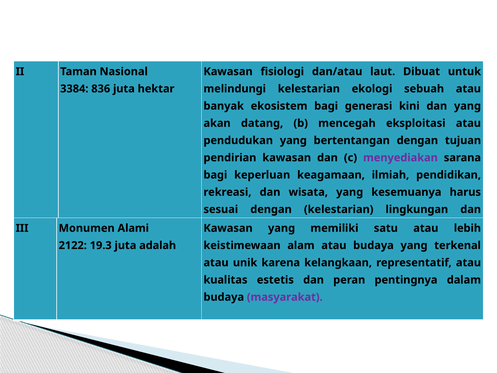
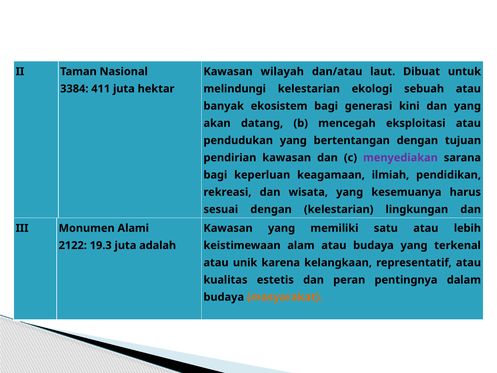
fisiologi: fisiologi -> wilayah (282, 71)
836: 836 -> 411 (101, 89)
masyarakat colour: purple -> orange (285, 297)
